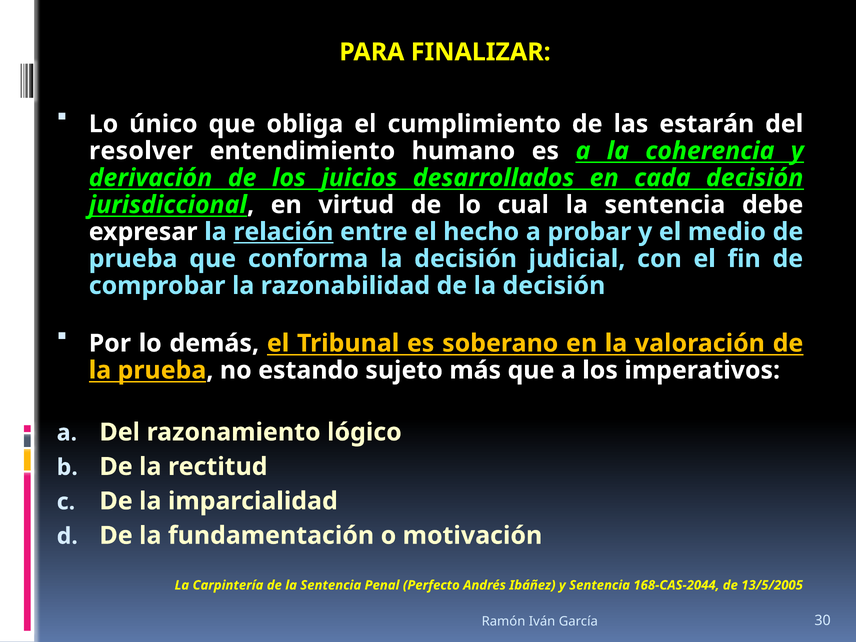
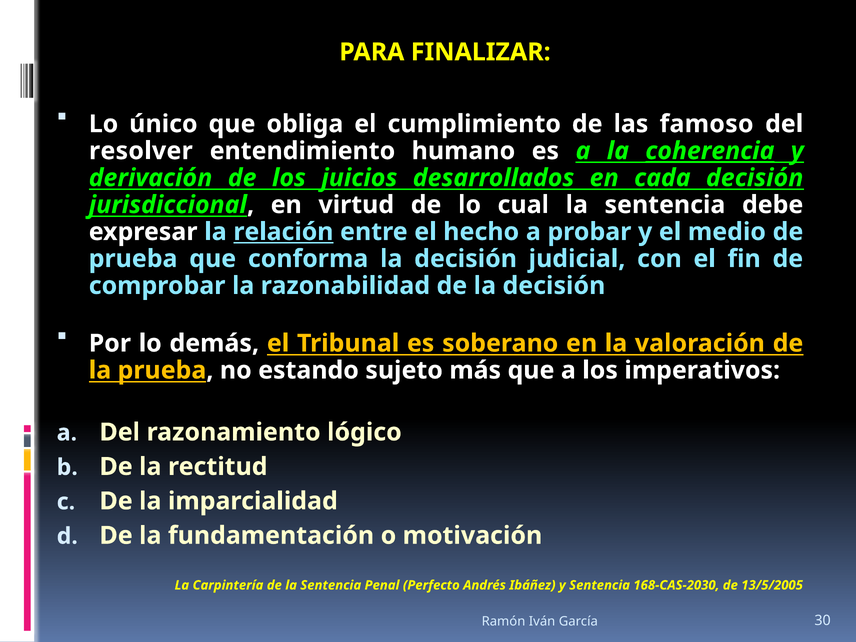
estarán: estarán -> famoso (707, 124)
coherencia underline: none -> present (710, 151)
168-CAS-2044: 168-CAS-2044 -> 168-CAS-2030 (676, 585)
